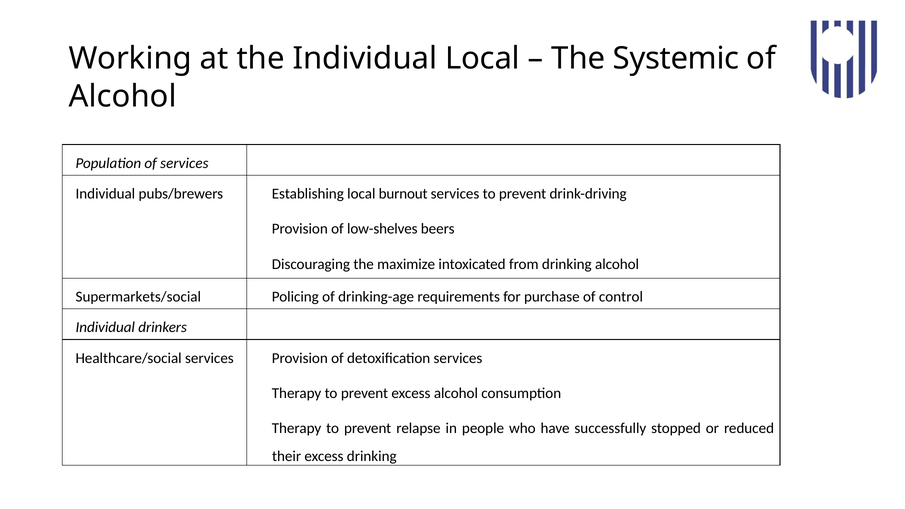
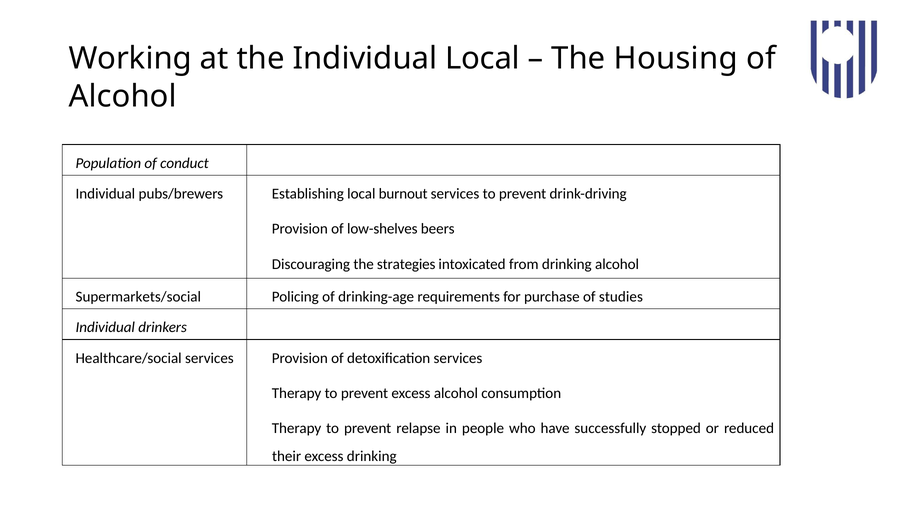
Systemic: Systemic -> Housing (676, 58)
of services: services -> conduct (184, 163)
maximize: maximize -> strategies (406, 264)
control: control -> studies (621, 297)
